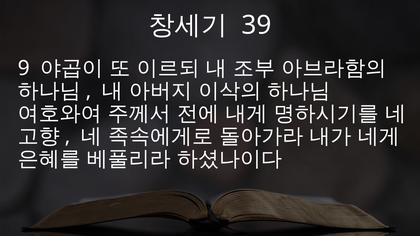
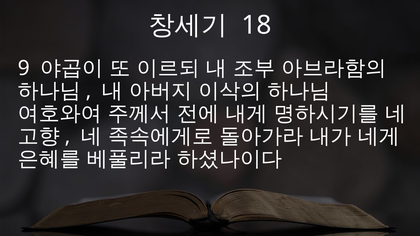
39: 39 -> 18 (256, 25)
